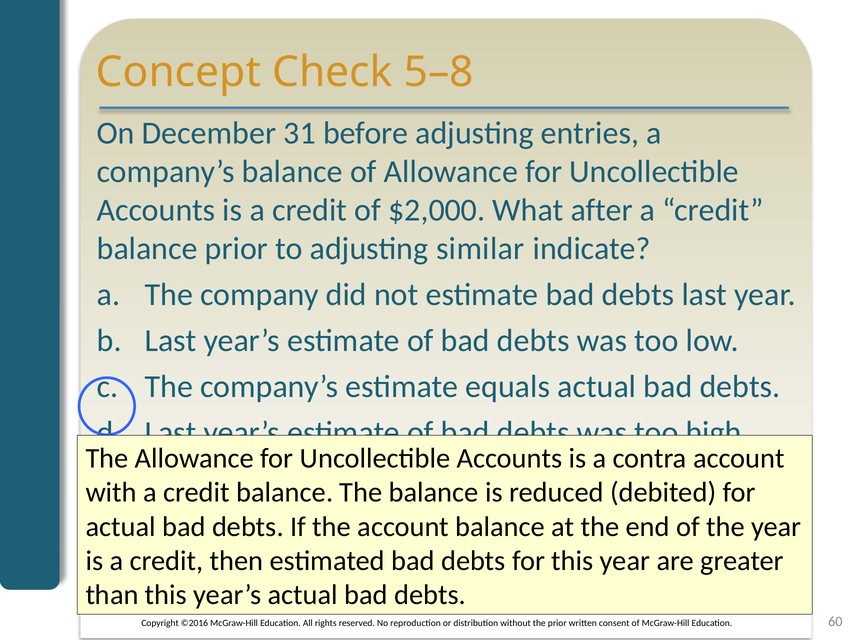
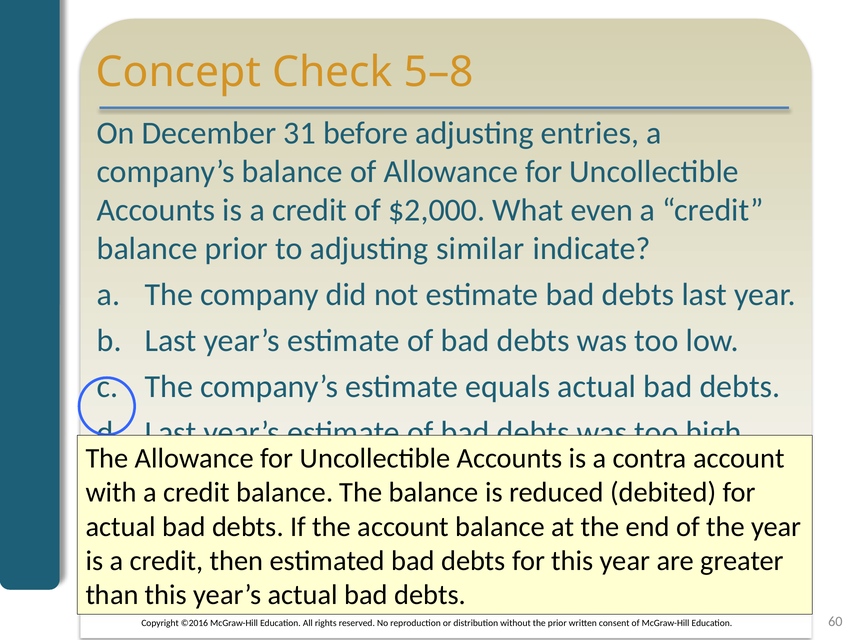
after: after -> even (602, 210)
